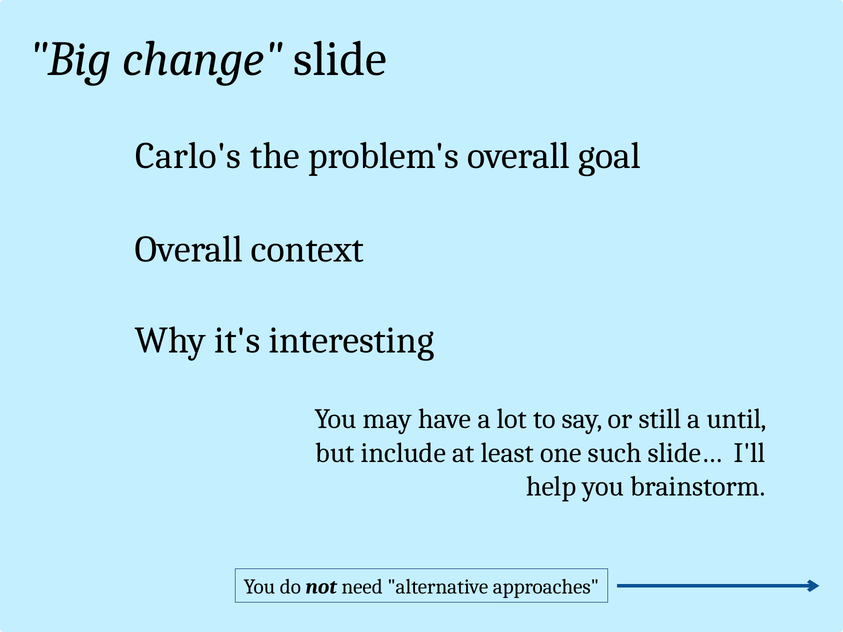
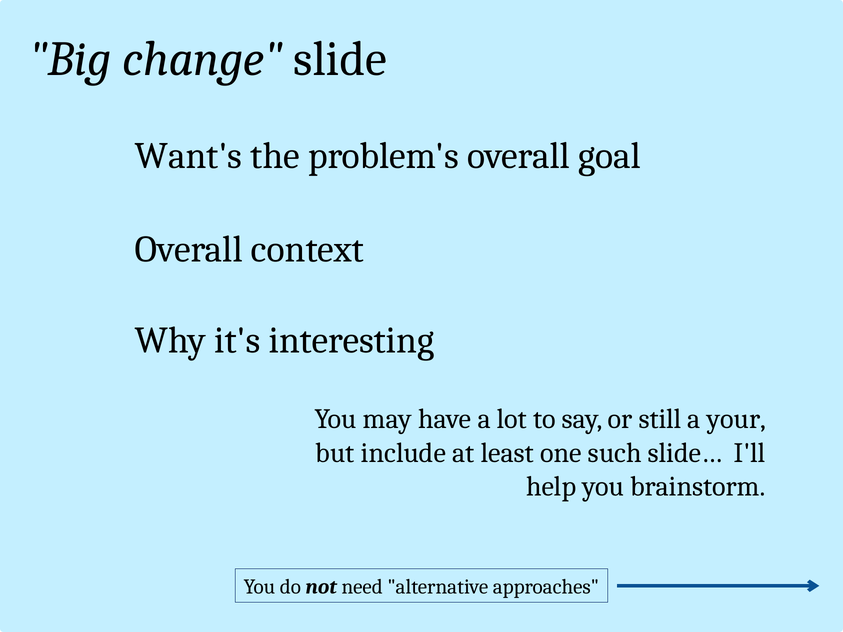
Carlo's: Carlo's -> Want's (188, 156)
until: until -> your (737, 419)
